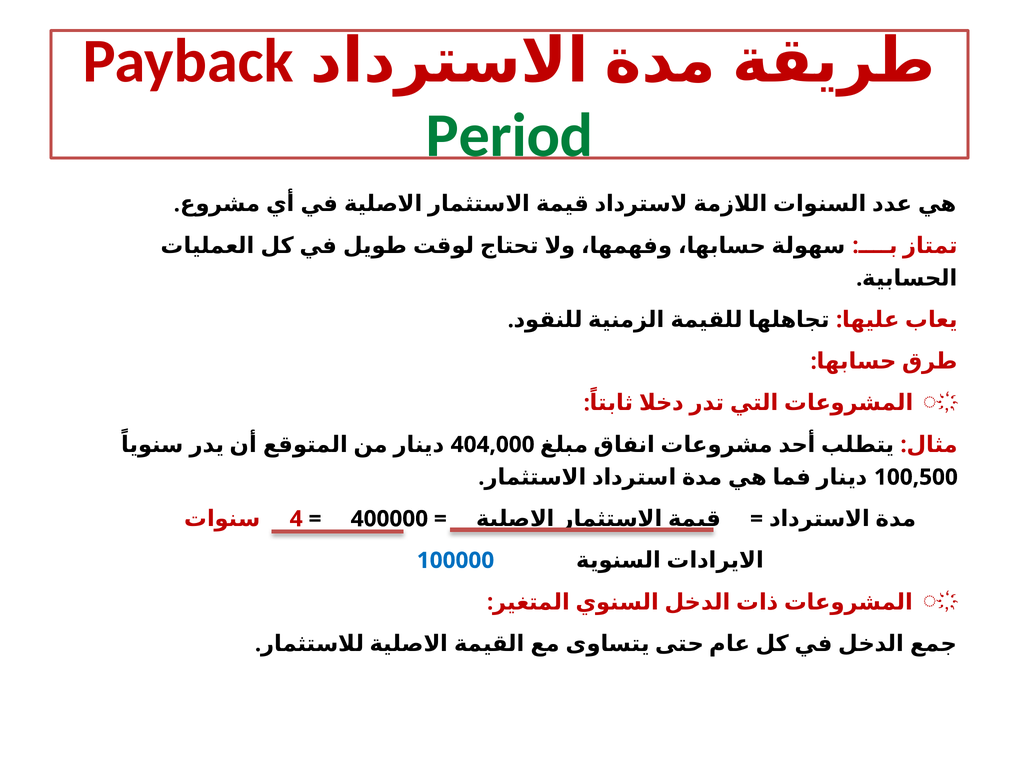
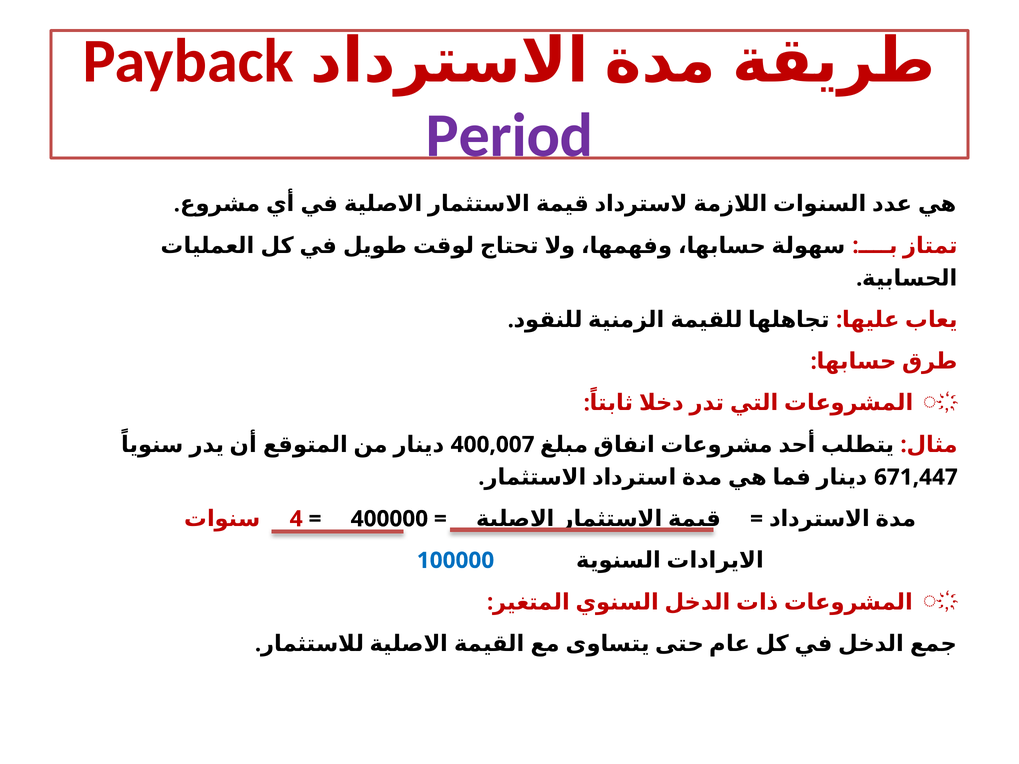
Period colour: green -> purple (509, 136)
404,000: 404,000 -> 400,007 (493, 445)
100,500: 100,500 -> 671,447 (916, 477)
